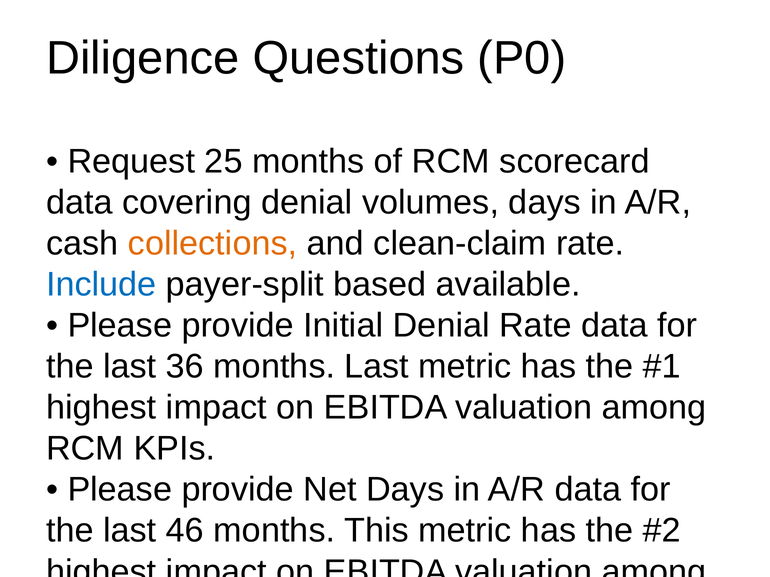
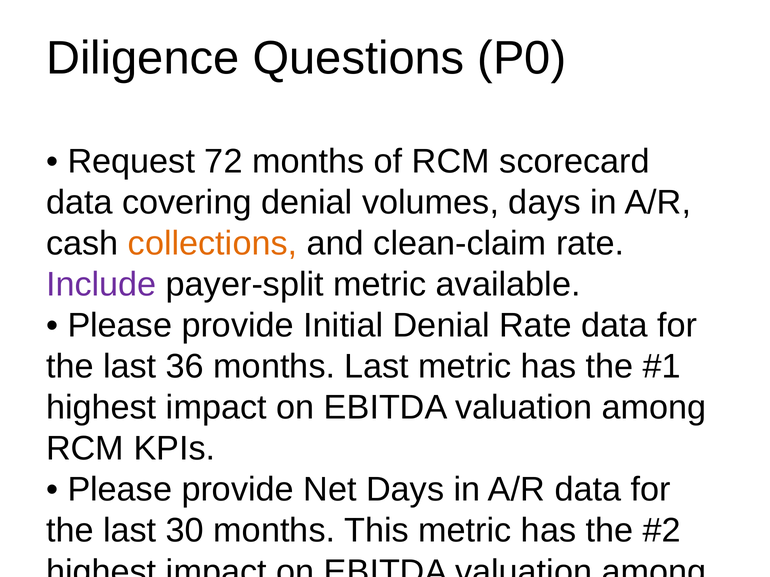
25: 25 -> 72 (224, 161)
Include colour: blue -> purple (101, 285)
payer-split based: based -> metric (380, 285)
46: 46 -> 30 (185, 531)
